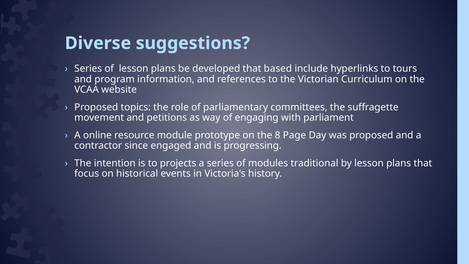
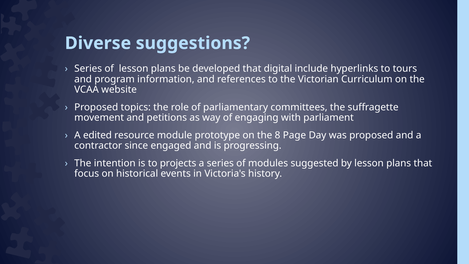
based: based -> digital (278, 69)
online: online -> edited (97, 135)
traditional: traditional -> suggested (315, 163)
